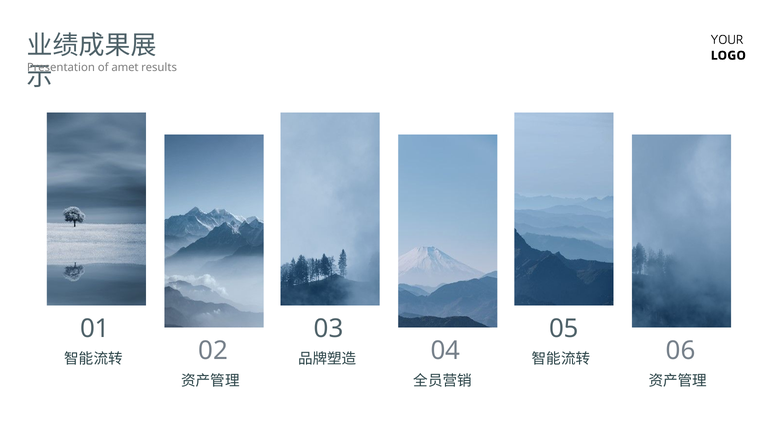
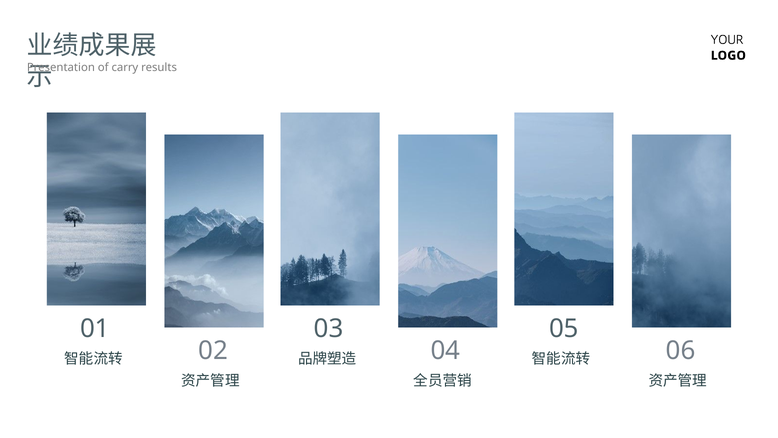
amet: amet -> carry (125, 67)
